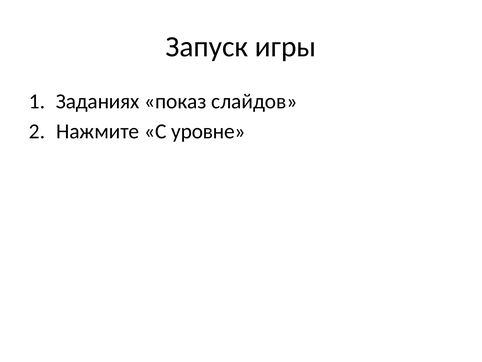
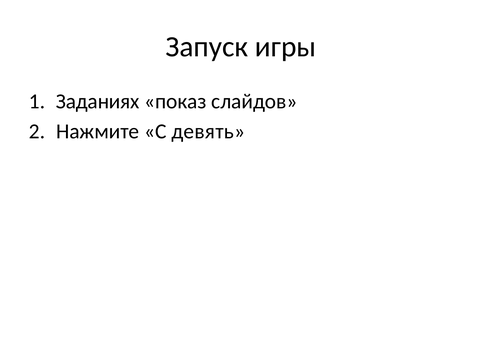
уровне: уровне -> девять (208, 131)
